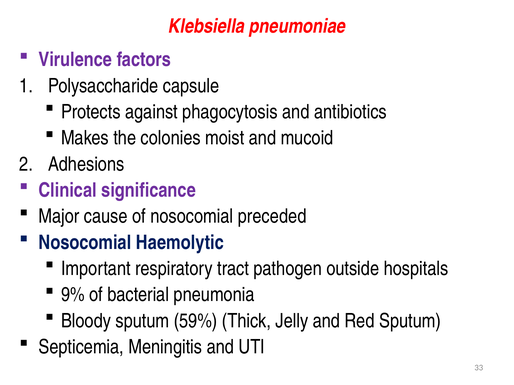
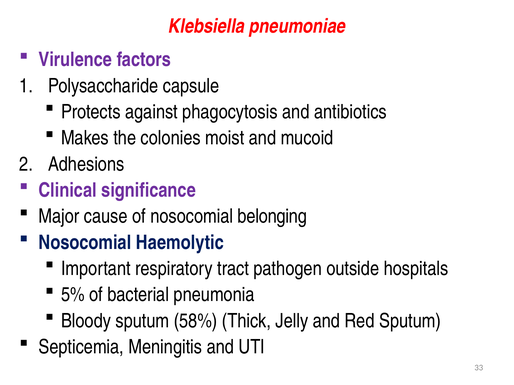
preceded: preceded -> belonging (272, 217)
9%: 9% -> 5% (73, 295)
59%: 59% -> 58% (196, 321)
